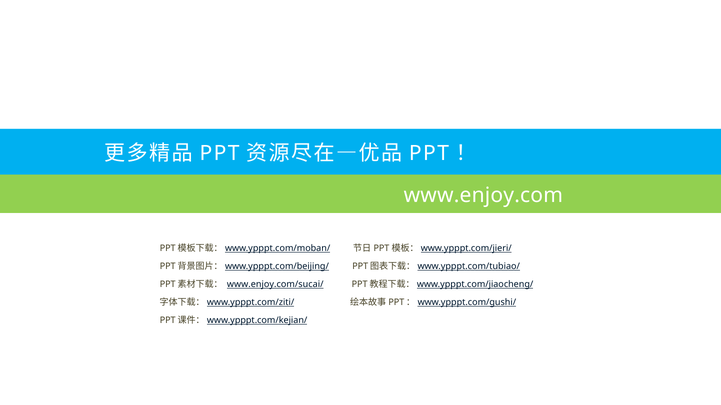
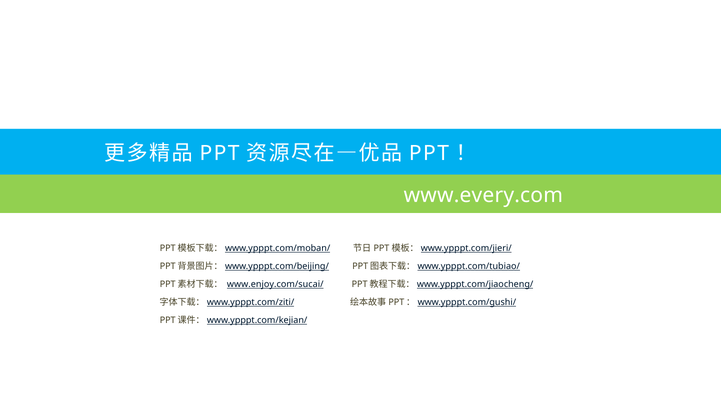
www.enjoy.com: www.enjoy.com -> www.every.com (483, 195)
